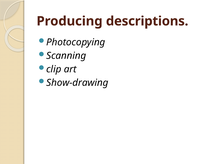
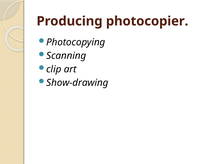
descriptions: descriptions -> photocopier (147, 21)
